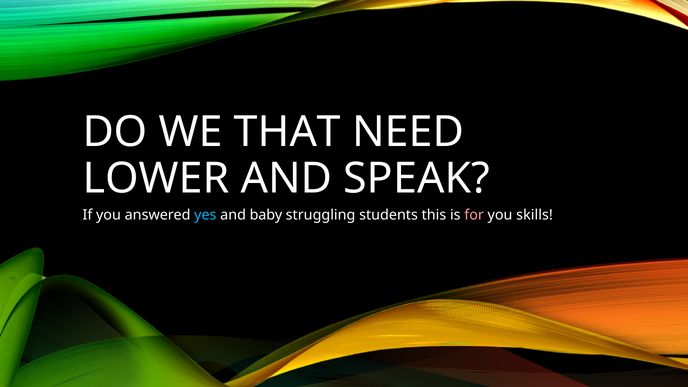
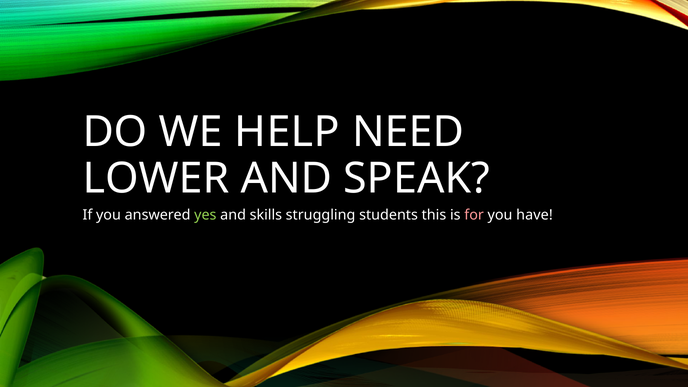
THAT: THAT -> HELP (287, 132)
yes colour: light blue -> light green (205, 215)
baby: baby -> skills (266, 215)
skills: skills -> have (535, 215)
